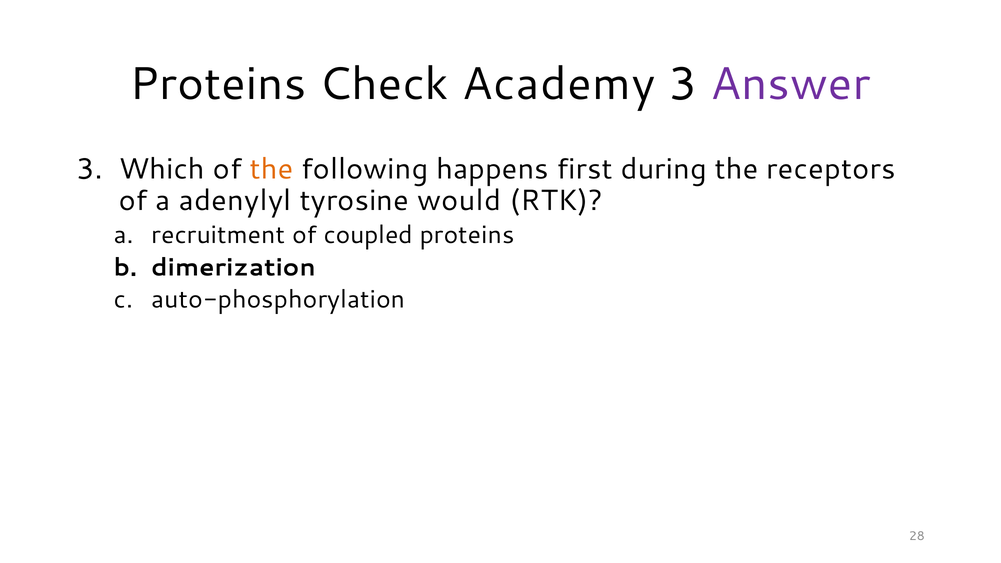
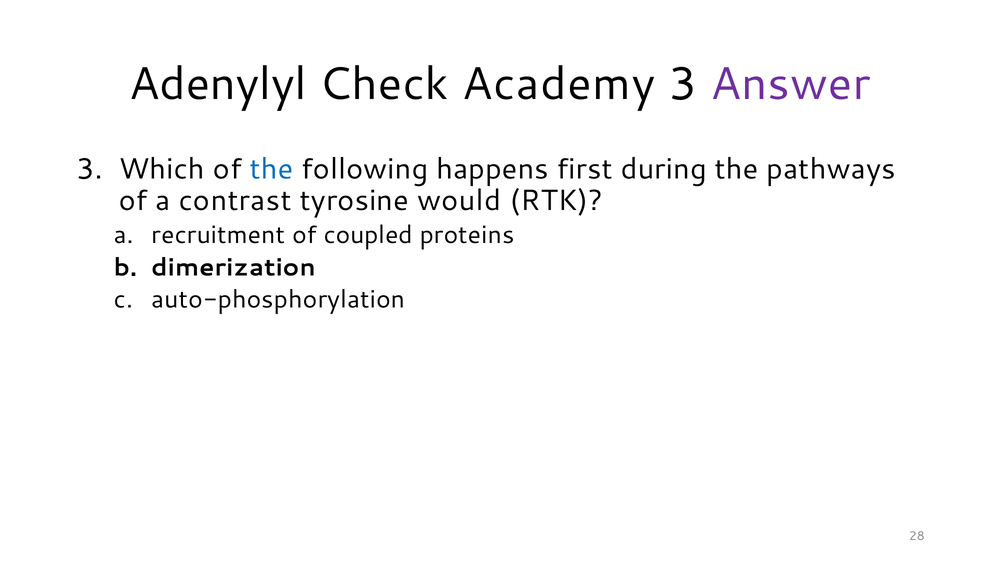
Proteins: Proteins -> Adenylyl (218, 84)
the colour: orange -> blue (272, 169)
receptors: receptors -> pathways (831, 169)
adenylyl: adenylyl -> contrast (235, 201)
